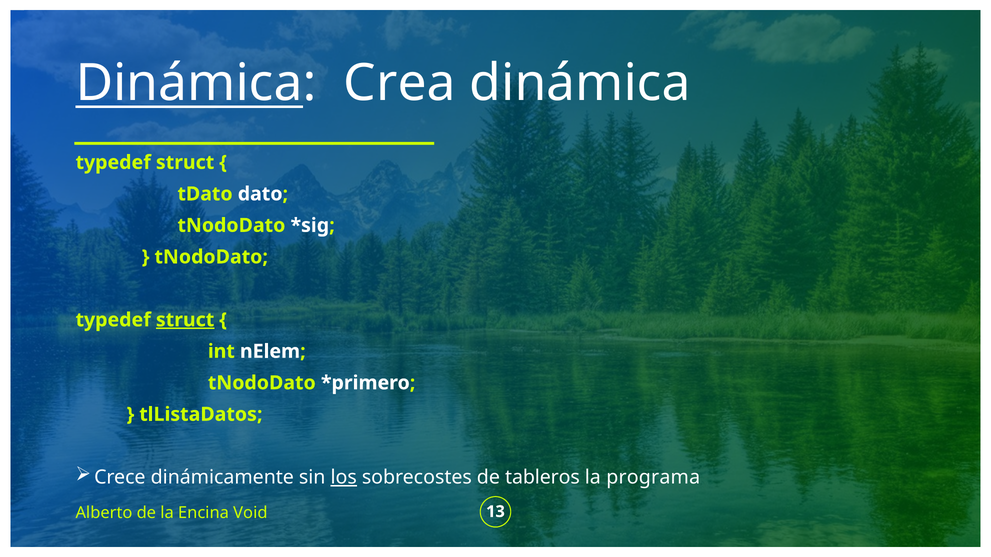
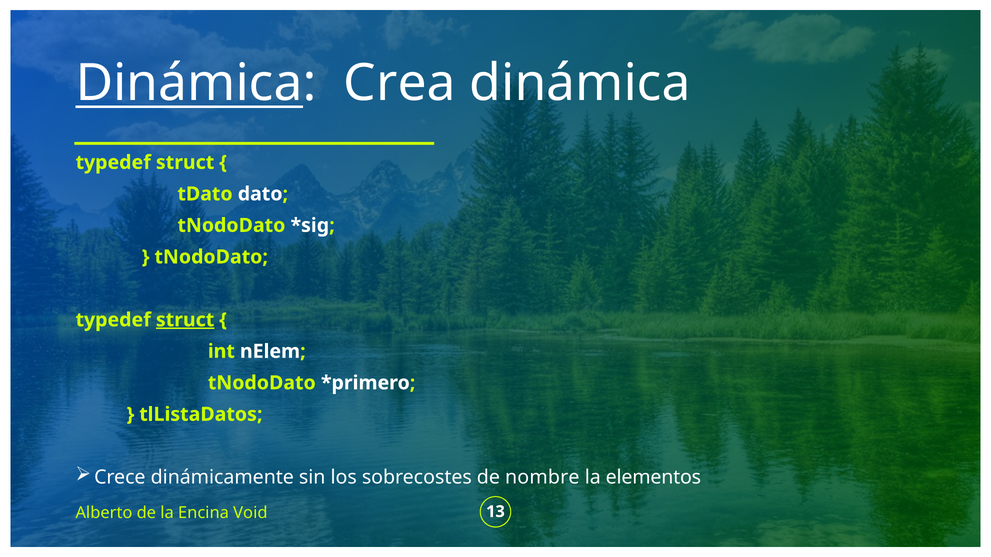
los underline: present -> none (344, 478)
tableros: tableros -> nombre (542, 478)
programa: programa -> elementos (653, 478)
